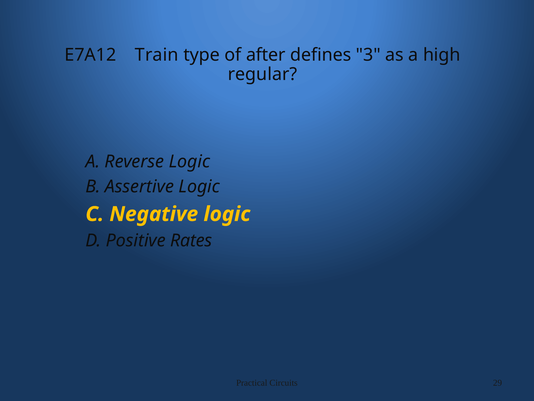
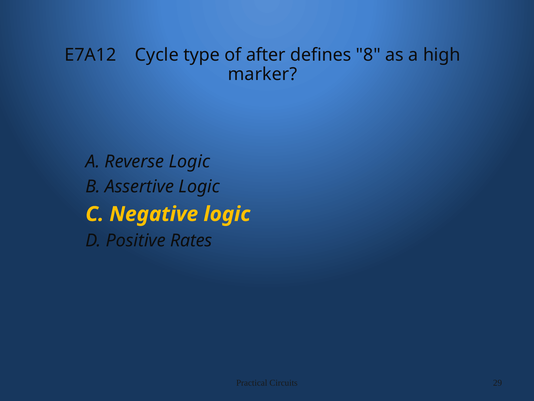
Train: Train -> Cycle (157, 55)
3: 3 -> 8 (368, 55)
regular: regular -> marker (262, 74)
